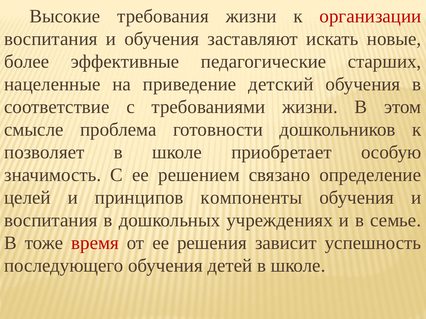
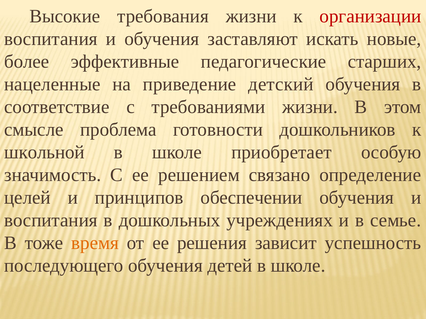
позволяет: позволяет -> школьной (44, 152)
компоненты: компоненты -> обеспечении (252, 198)
время colour: red -> orange (95, 243)
